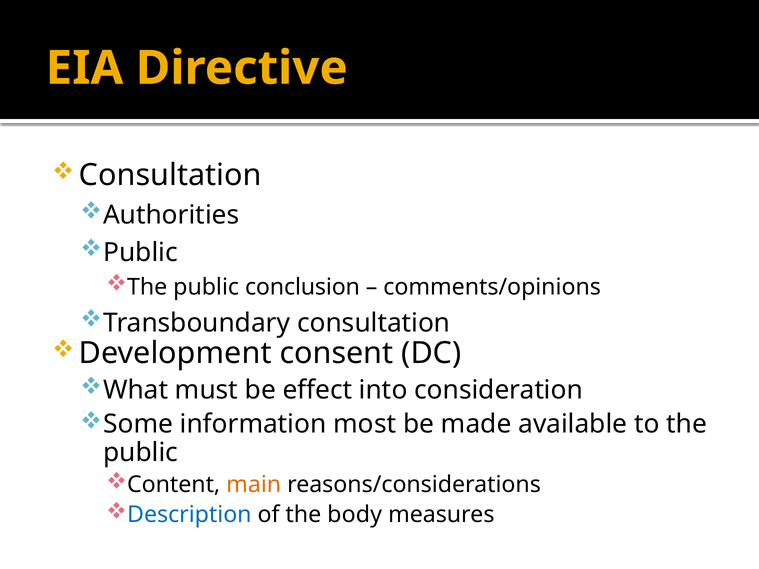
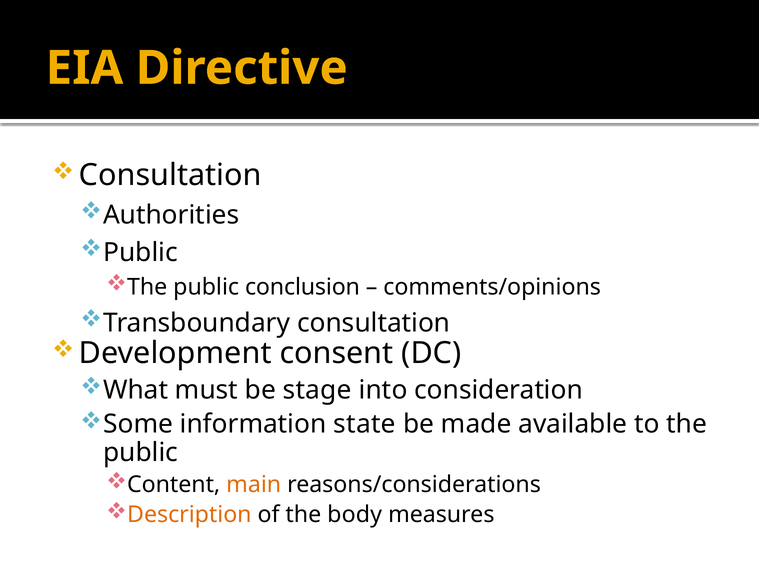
effect: effect -> stage (317, 390)
most: most -> state (365, 424)
Description colour: blue -> orange (189, 515)
